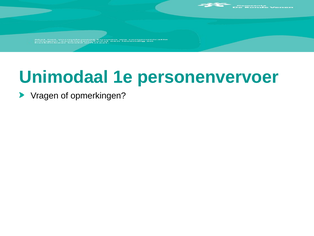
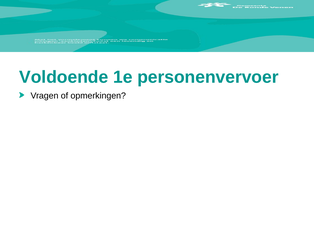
Unimodaal: Unimodaal -> Voldoende (64, 77)
